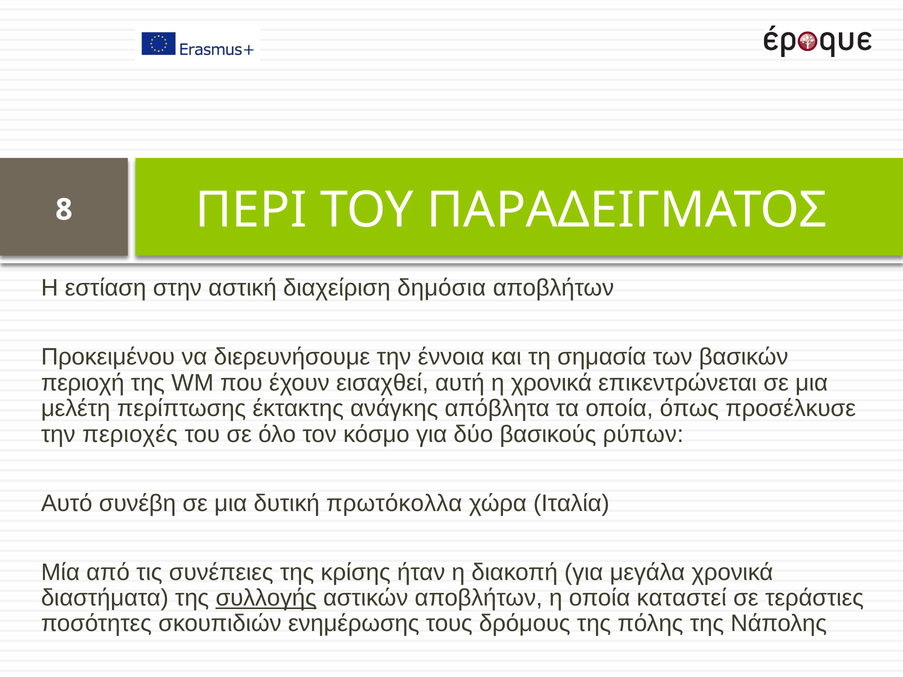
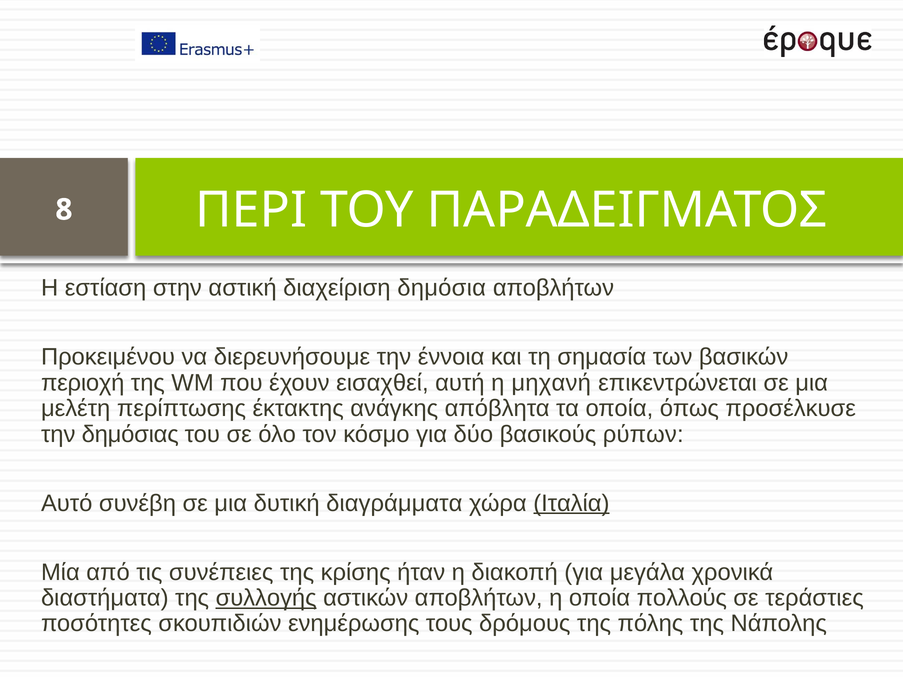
η χρονικά: χρονικά -> μηχανή (551, 383)
περιοχές: περιοχές -> δημόσιας (130, 434)
πρωτόκολλα: πρωτόκολλα -> διαγράμματα (394, 503)
Ιταλία underline: none -> present (571, 503)
καταστεί: καταστεί -> πολλούς (682, 598)
